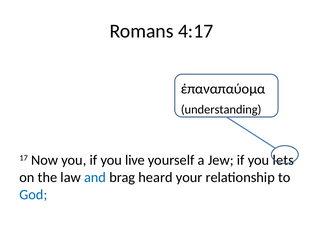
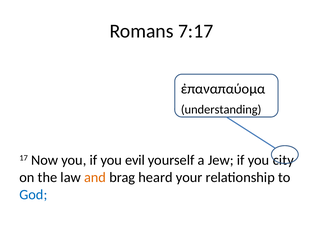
4:17: 4:17 -> 7:17 (196, 31)
live: live -> evil (135, 160)
lets: lets -> city (283, 160)
and colour: blue -> orange (95, 178)
